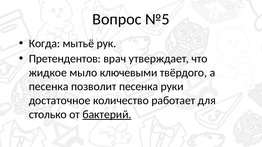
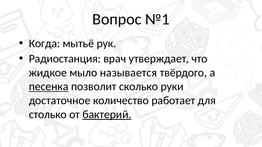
№5: №5 -> №1 (157, 19)
Претендентов: Претендентов -> Радиостанция (65, 59)
ключевыми: ключевыми -> называется (128, 73)
песенка underline: none -> present (49, 87)
позволит песенка: песенка -> сколько (139, 87)
